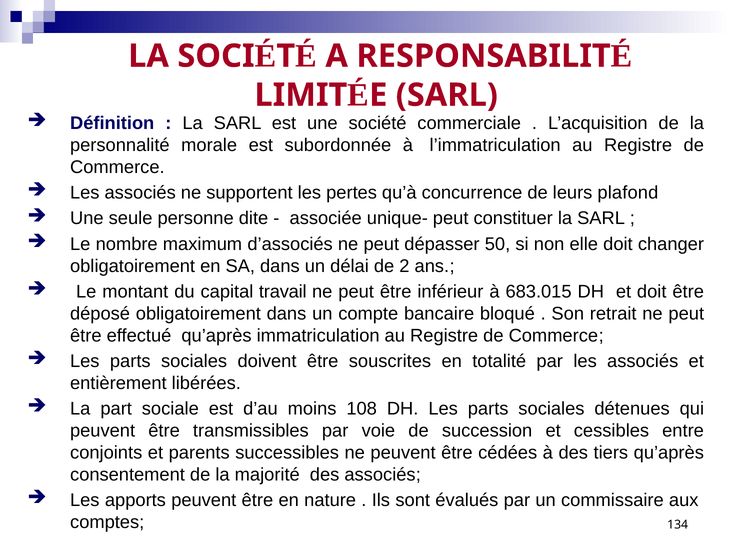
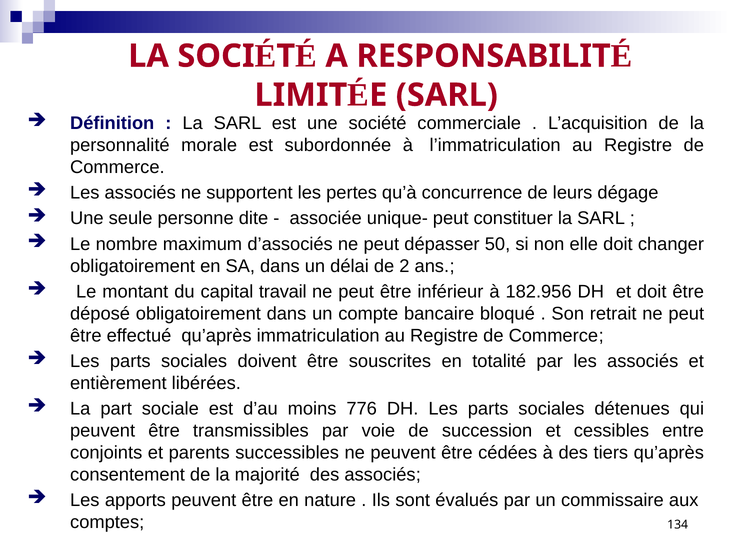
plafond: plafond -> dégage (628, 193)
683.015: 683.015 -> 182.956 (539, 292)
108: 108 -> 776 (362, 409)
